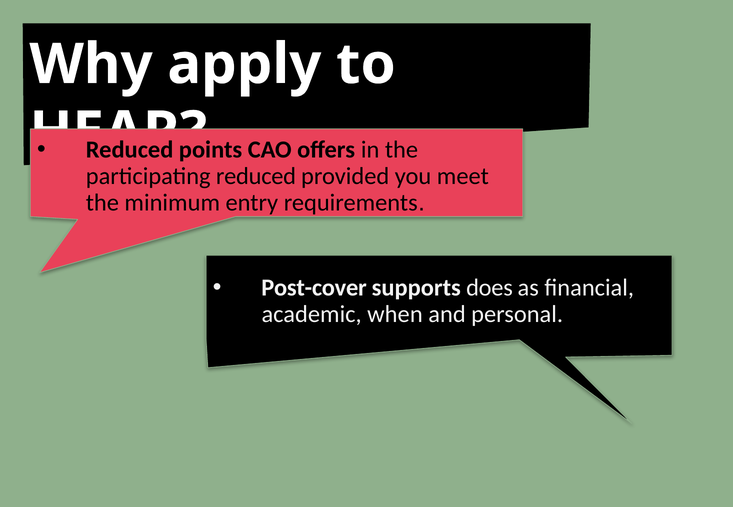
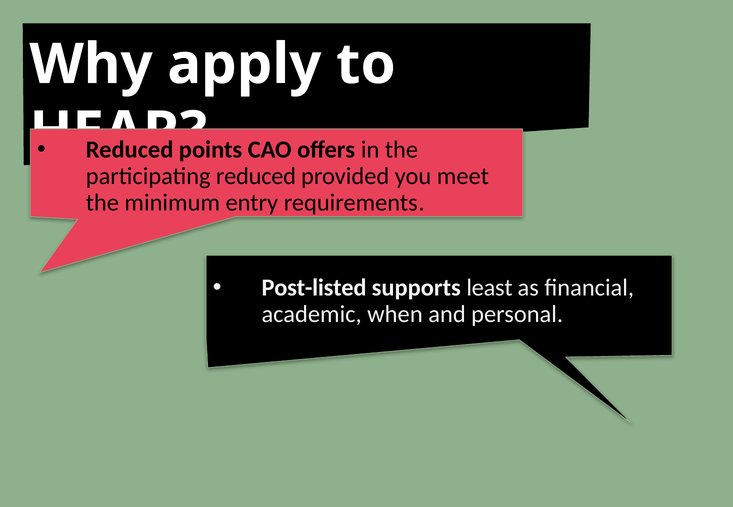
Post-cover: Post-cover -> Post-listed (314, 288)
does: does -> least (489, 288)
